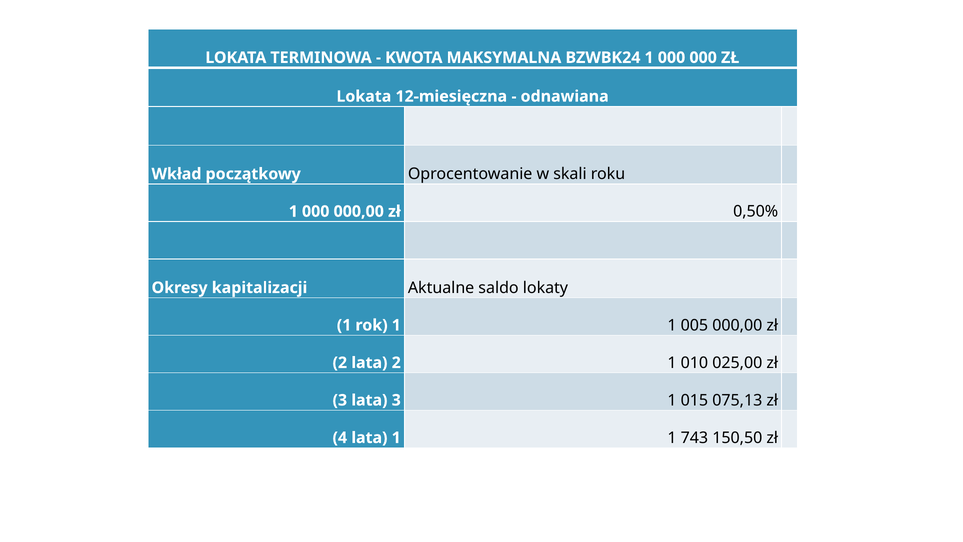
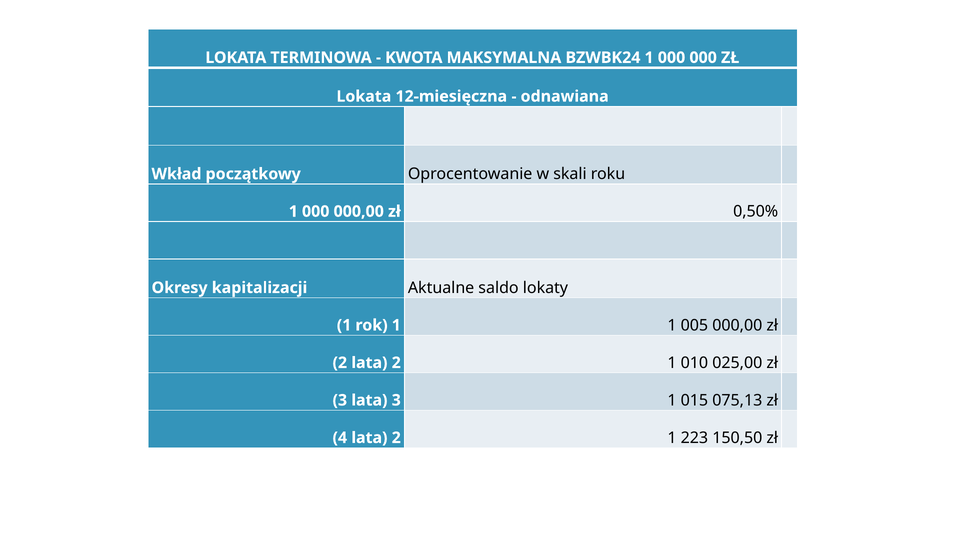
4 lata 1: 1 -> 2 (396, 437)
743: 743 -> 223 (694, 437)
